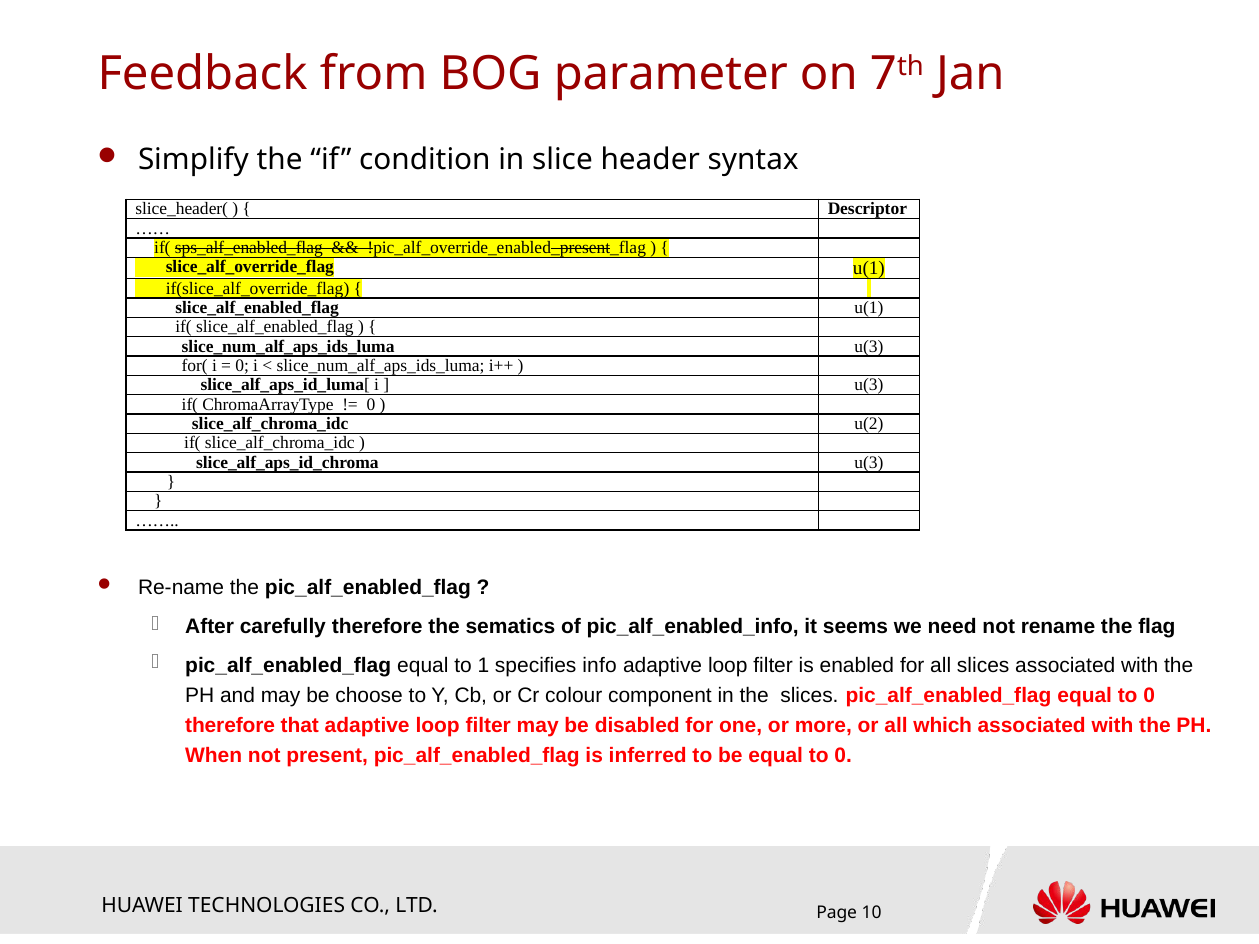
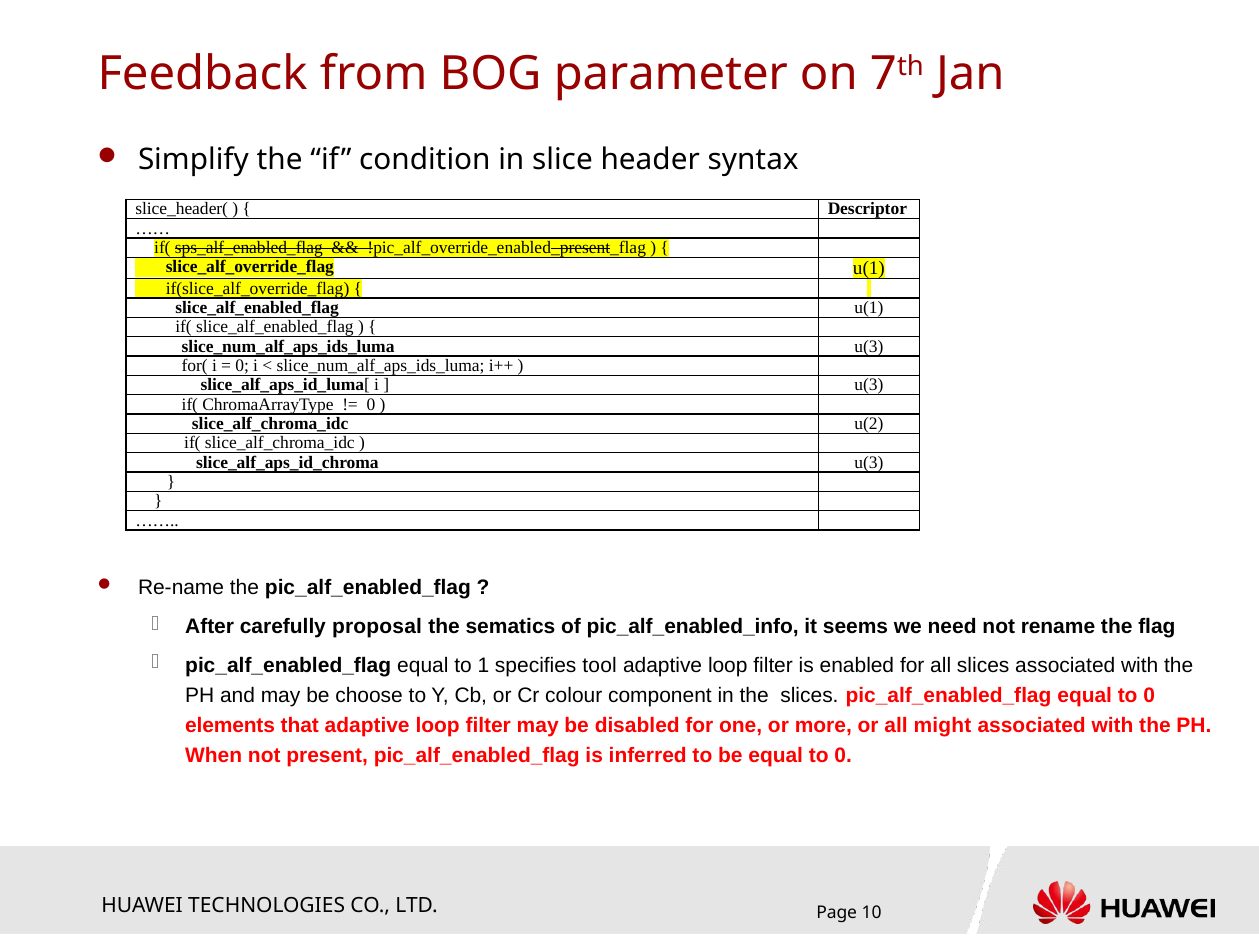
carefully therefore: therefore -> proposal (377, 627)
info: info -> tool (600, 665)
therefore: therefore -> elements (230, 726)
which: which -> might (943, 726)
